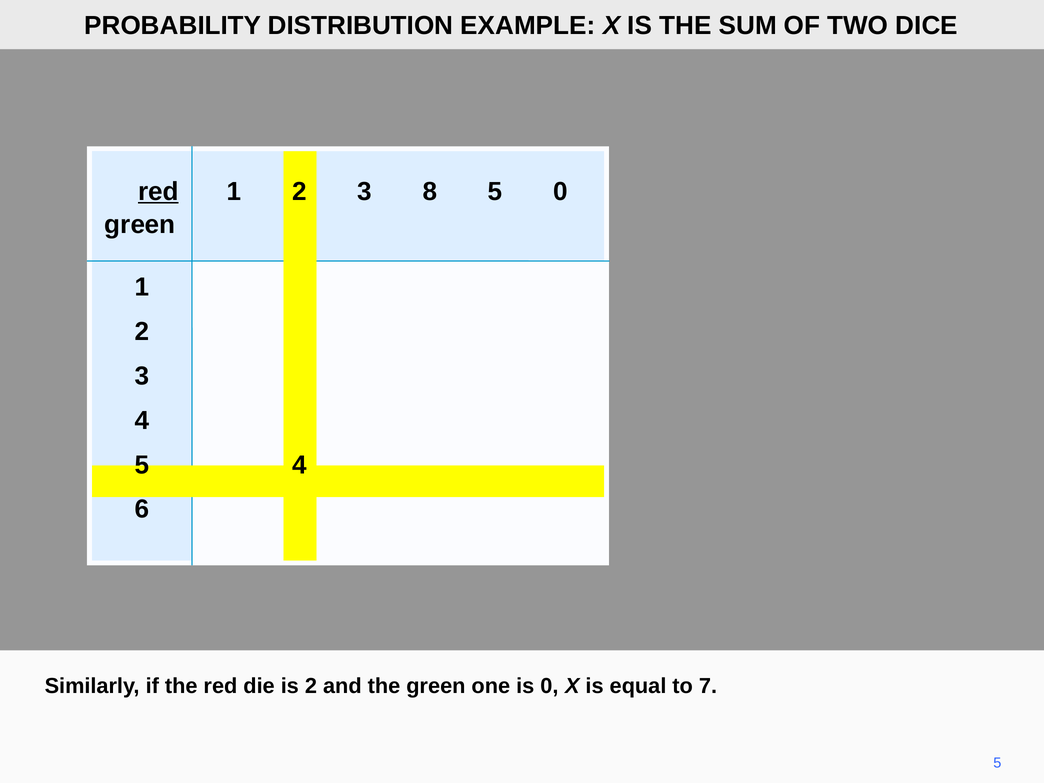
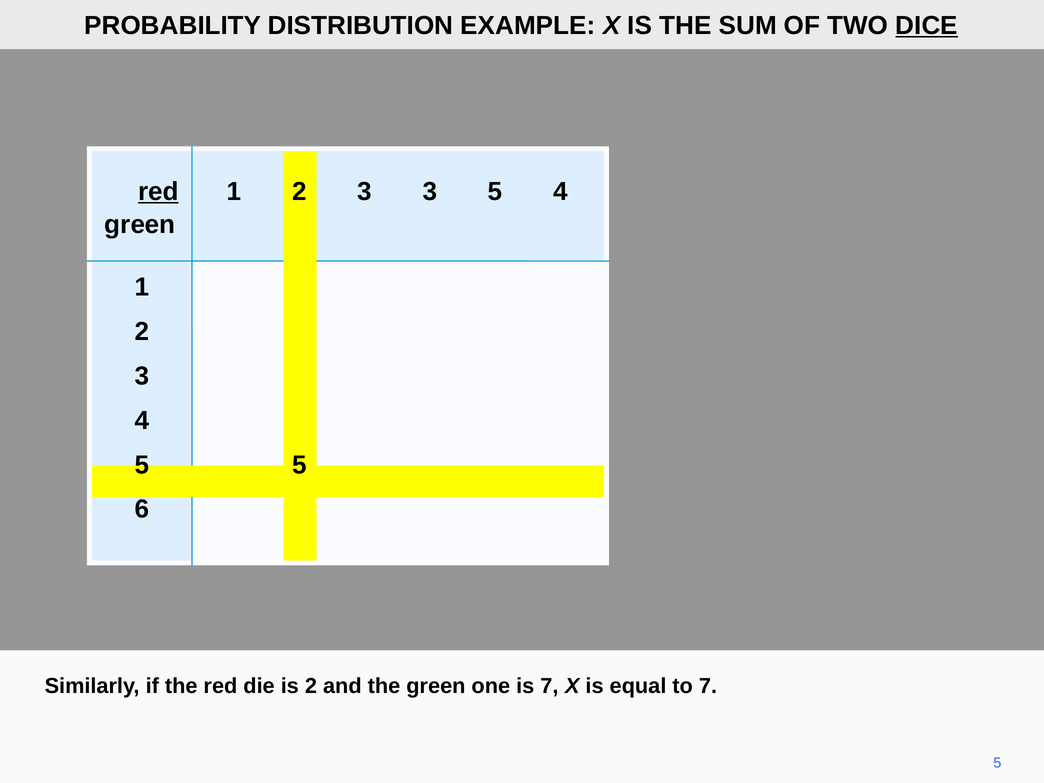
DICE underline: none -> present (927, 25)
3 8: 8 -> 3 (430, 192)
5 0: 0 -> 4 (560, 192)
5 4: 4 -> 5 (299, 465)
is 0: 0 -> 7 (549, 686)
